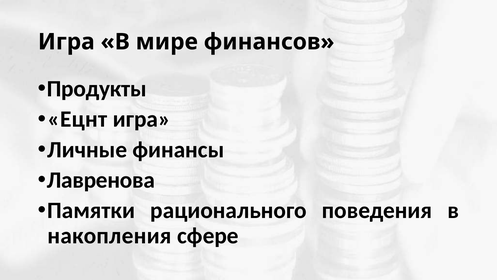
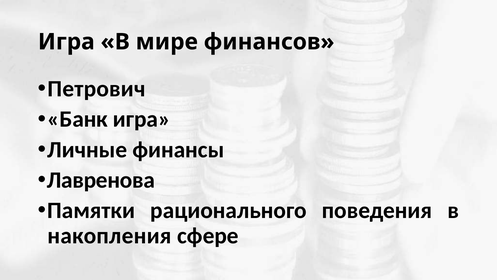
Продукты: Продукты -> Петрович (96, 89)
Ецнт: Ецнт -> Банк (78, 119)
